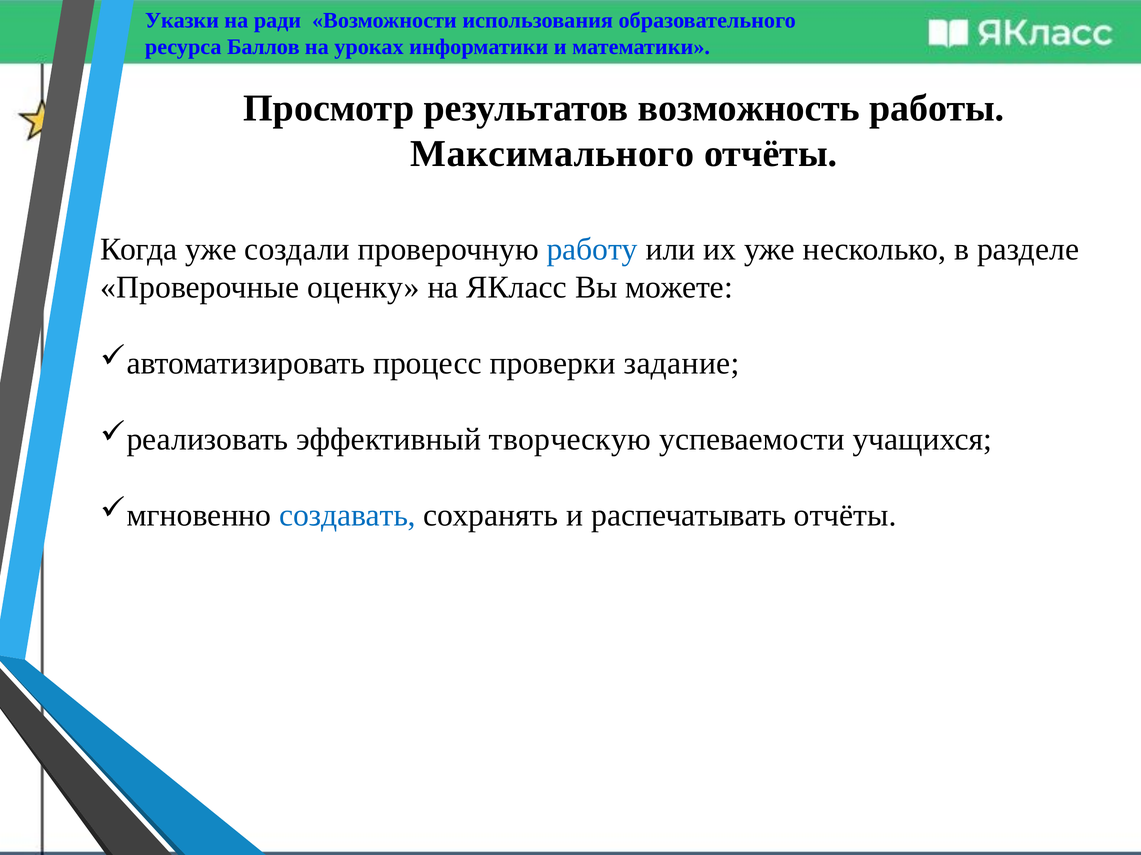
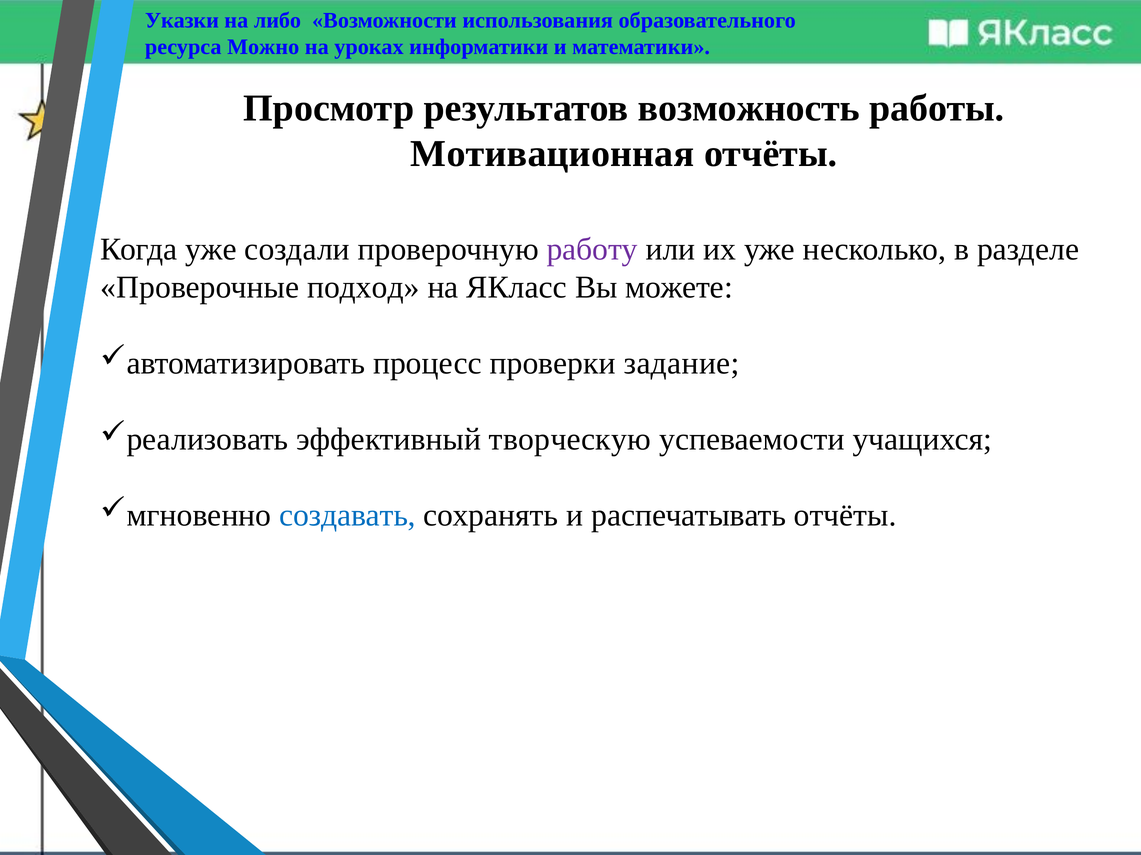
ради: ради -> либо (278, 20)
Баллов: Баллов -> Можно (263, 47)
Максимального: Максимального -> Мотивационная (552, 154)
работу colour: blue -> purple (592, 249)
оценку: оценку -> подход (363, 287)
